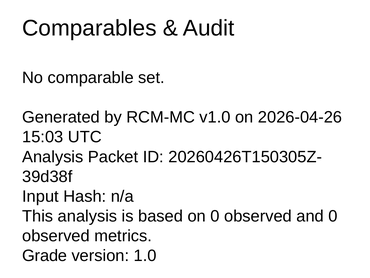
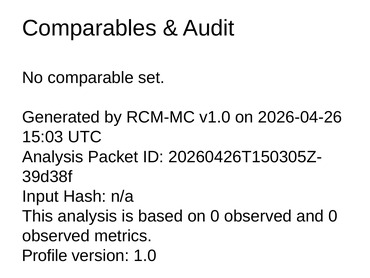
Grade: Grade -> Profile (45, 255)
